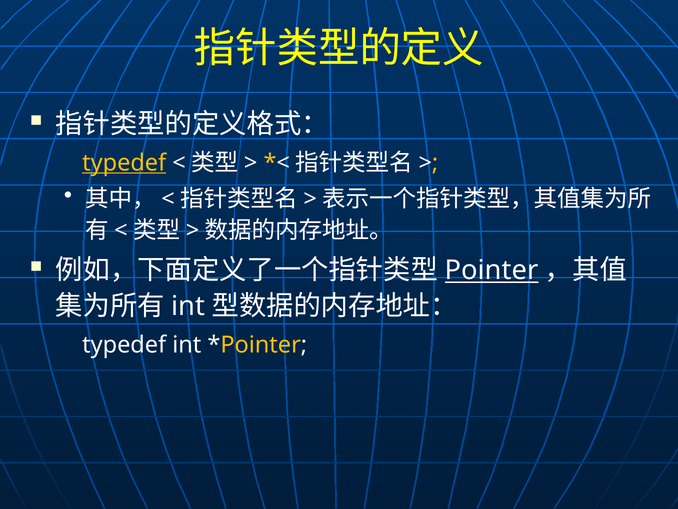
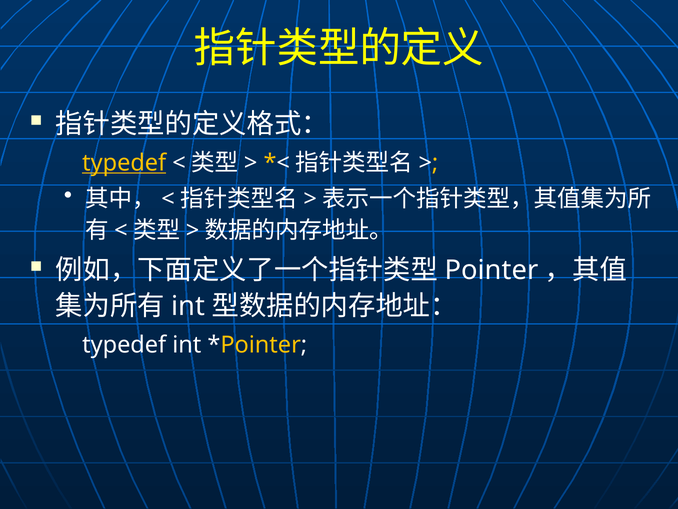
Pointer underline: present -> none (492, 270)
